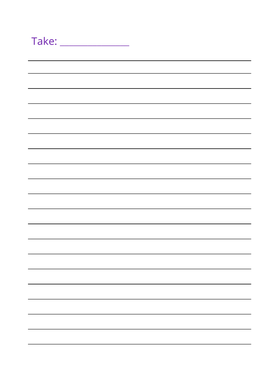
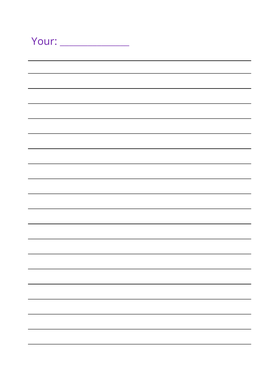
Take: Take -> Your (44, 42)
